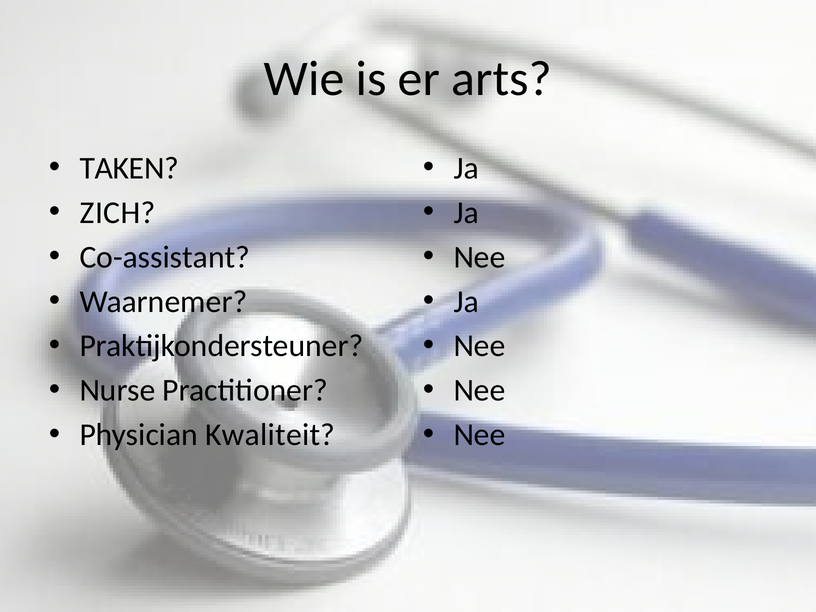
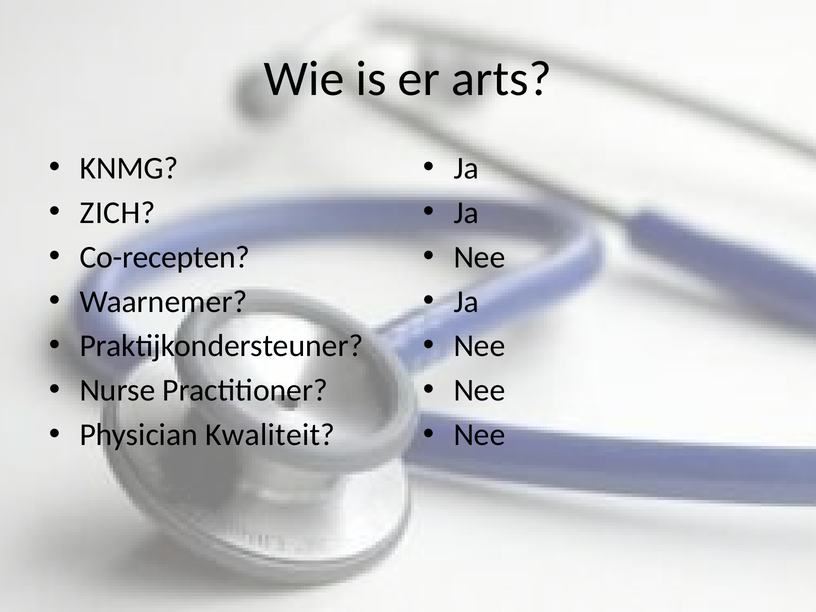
TAKEN: TAKEN -> KNMG (129, 168)
Co-assistant: Co-assistant -> Co-recepten (165, 257)
